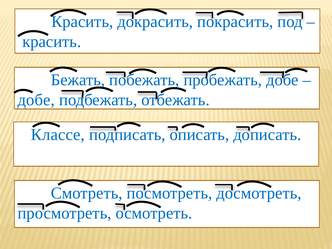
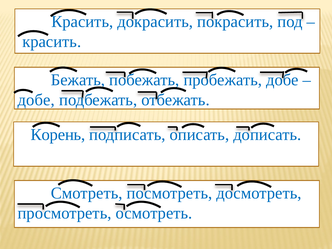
Классе: Классе -> Корень (58, 135)
